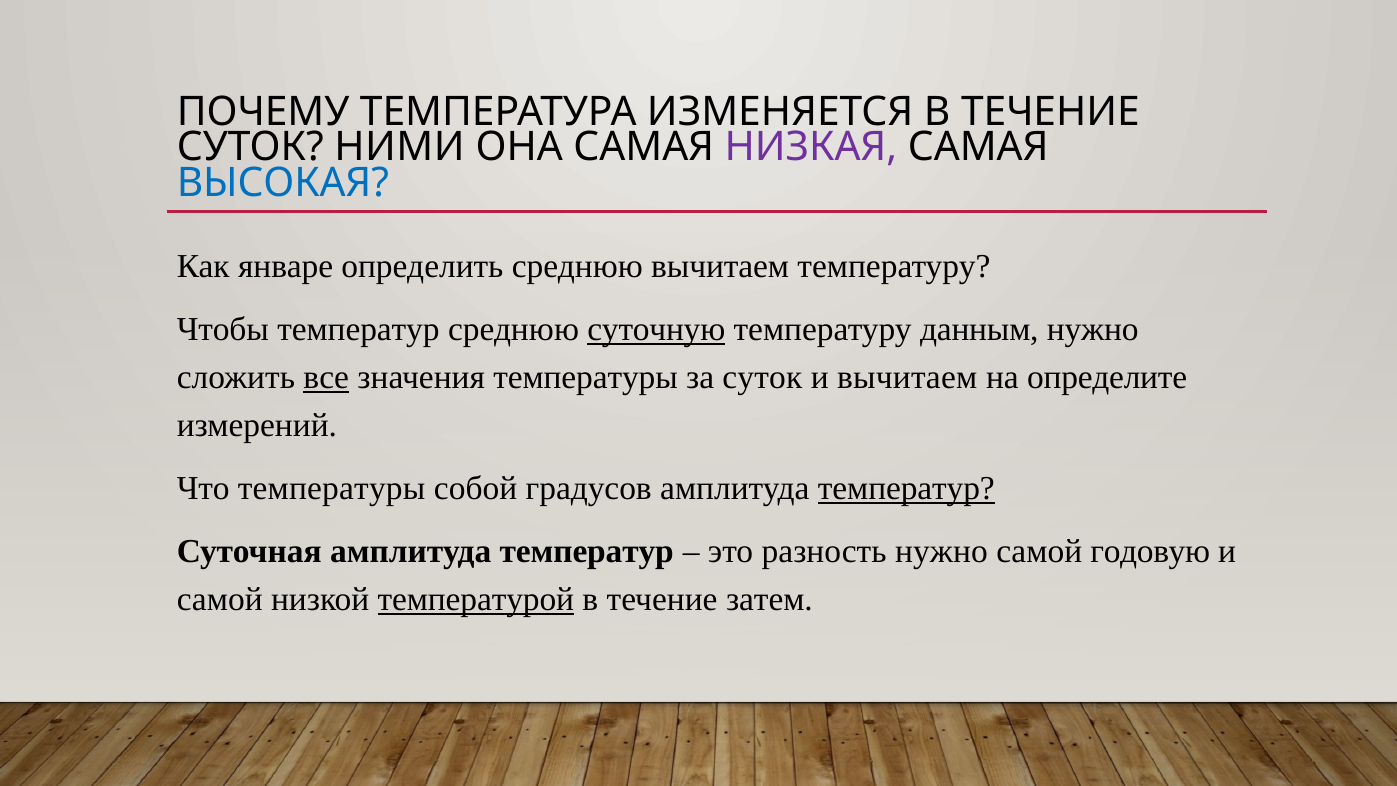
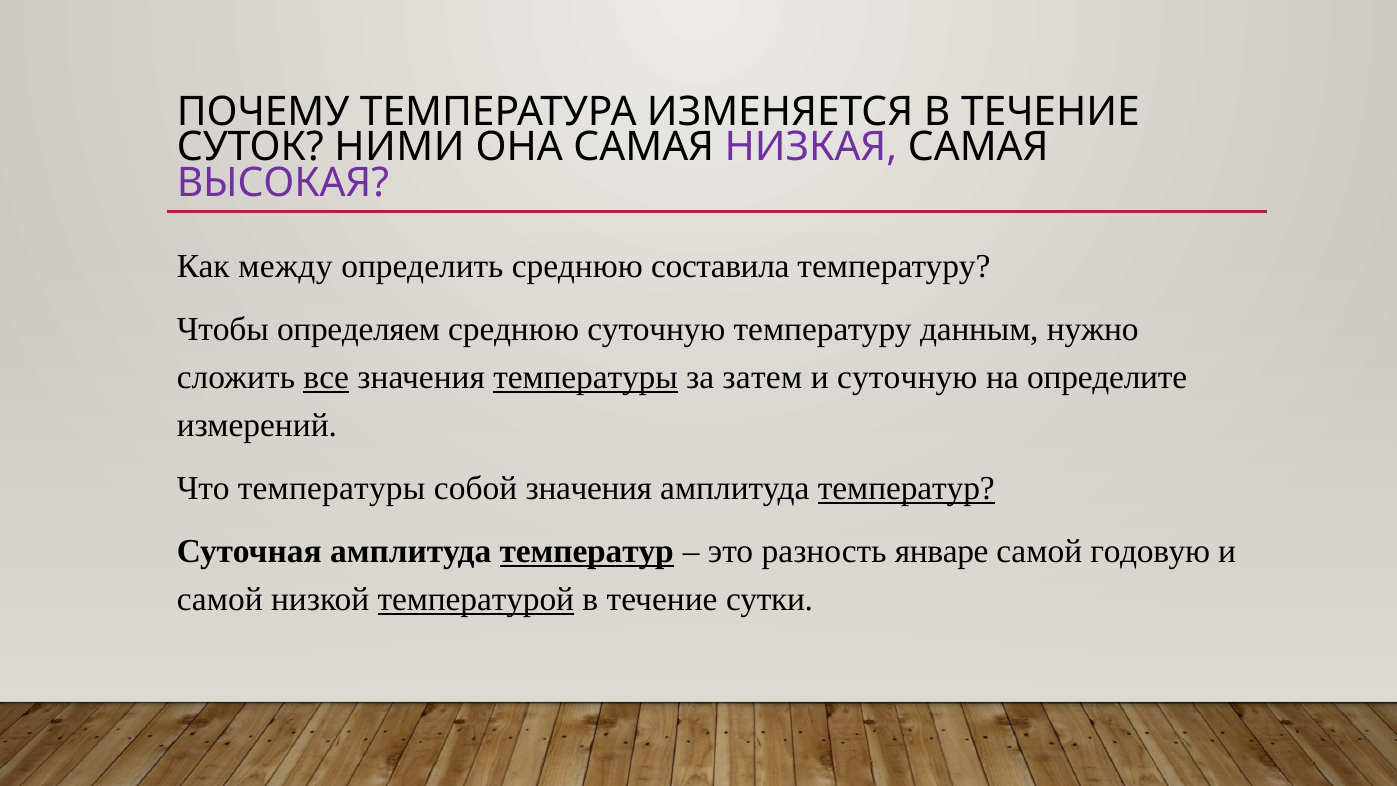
ВЫСОКАЯ colour: blue -> purple (283, 183)
январе: январе -> между (285, 267)
среднюю вычитаем: вычитаем -> составила (720, 267)
Чтобы температур: температур -> определяем (359, 329)
суточную underline: present -> none (656, 329)
температуры underline: none -> present (586, 377)
за суток: суток -> затем (762, 377)
и вычитаем: вычитаем -> суточную (907, 377)
собой градусов: градусов -> значения (589, 488)
температур underline: none -> present (587, 551)
разность нужно: нужно -> январе (942, 551)
затем: затем -> сутки (770, 599)
